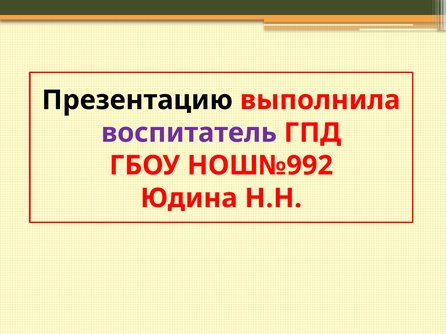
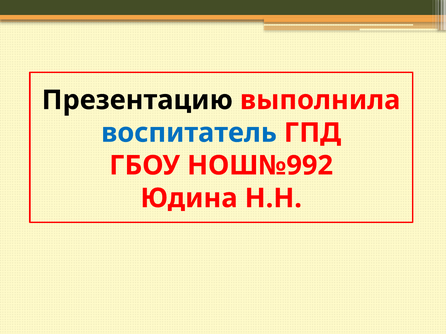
воспитатель colour: purple -> blue (189, 133)
